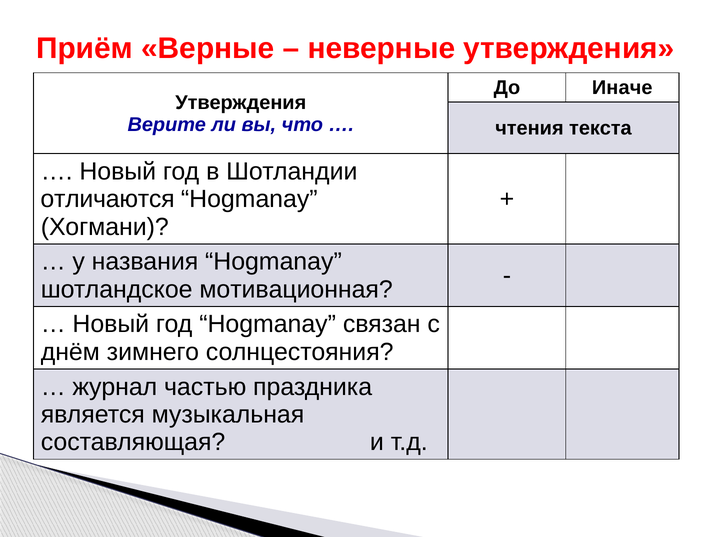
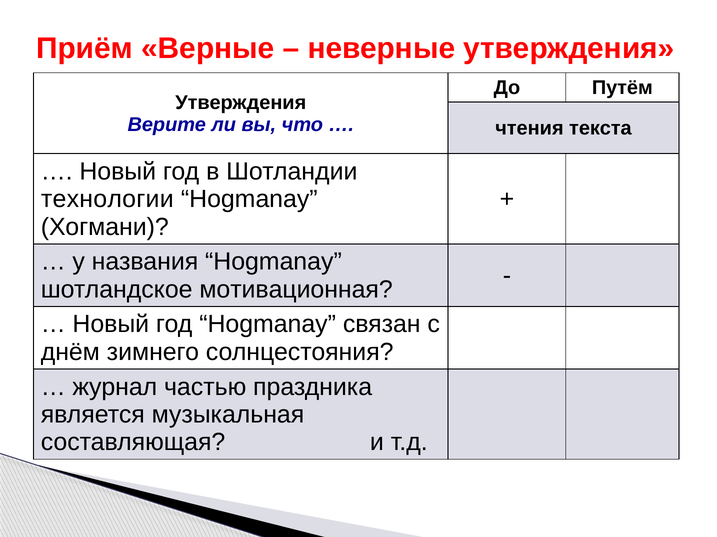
Иначе: Иначе -> Путём (622, 88)
отличаются: отличаются -> технологии (107, 199)
